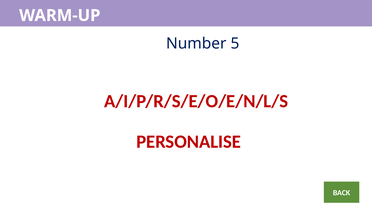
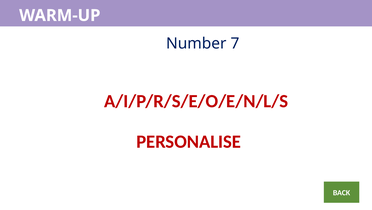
5: 5 -> 7 (235, 43)
